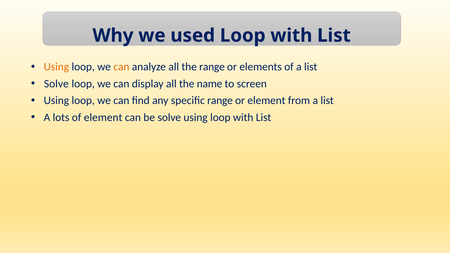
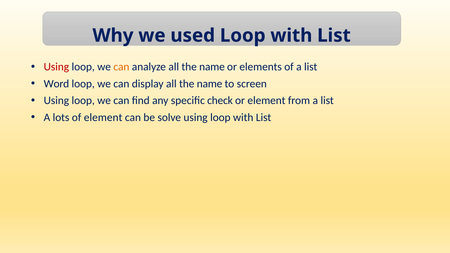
Using colour: orange -> red (56, 67)
analyze all the range: range -> name (212, 67)
Solve: Solve -> Word (56, 84)
specific range: range -> check (220, 101)
